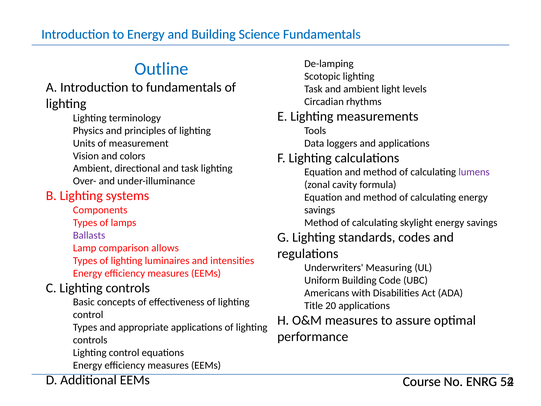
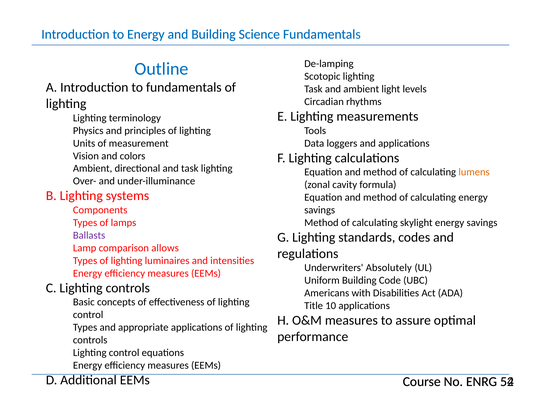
lumens colour: purple -> orange (474, 172)
Measuring: Measuring -> Absolutely (389, 268)
20: 20 -> 10 (331, 306)
